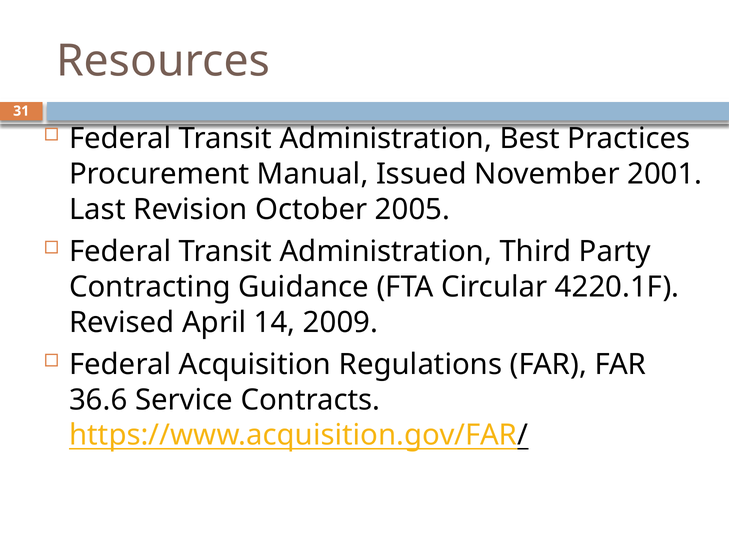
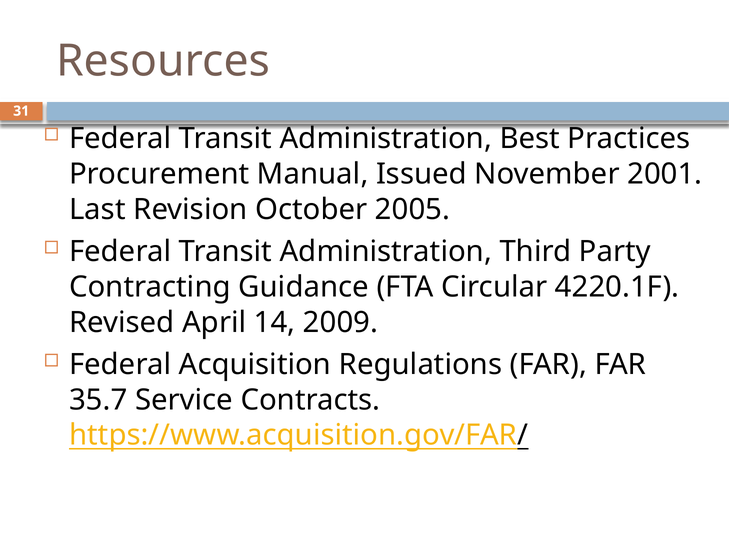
36.6: 36.6 -> 35.7 (98, 400)
